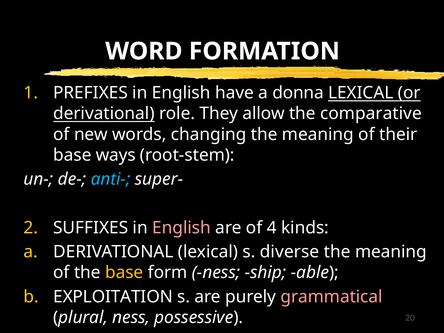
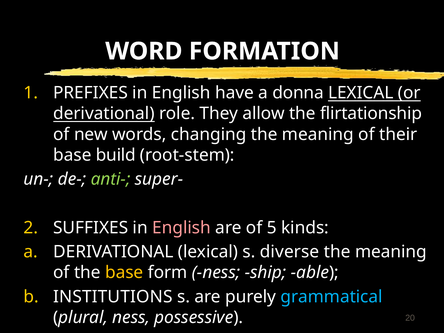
comparative: comparative -> flirtationship (371, 114)
ways: ways -> build (116, 155)
anti- colour: light blue -> light green (111, 179)
4: 4 -> 5 (272, 228)
EXPLOITATION: EXPLOITATION -> INSTITUTIONS (113, 297)
grammatical colour: pink -> light blue (332, 297)
